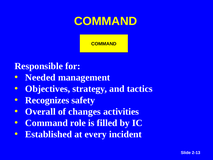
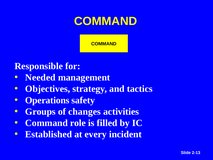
Recognizes: Recognizes -> Operations (47, 100)
Overall: Overall -> Groups (40, 111)
